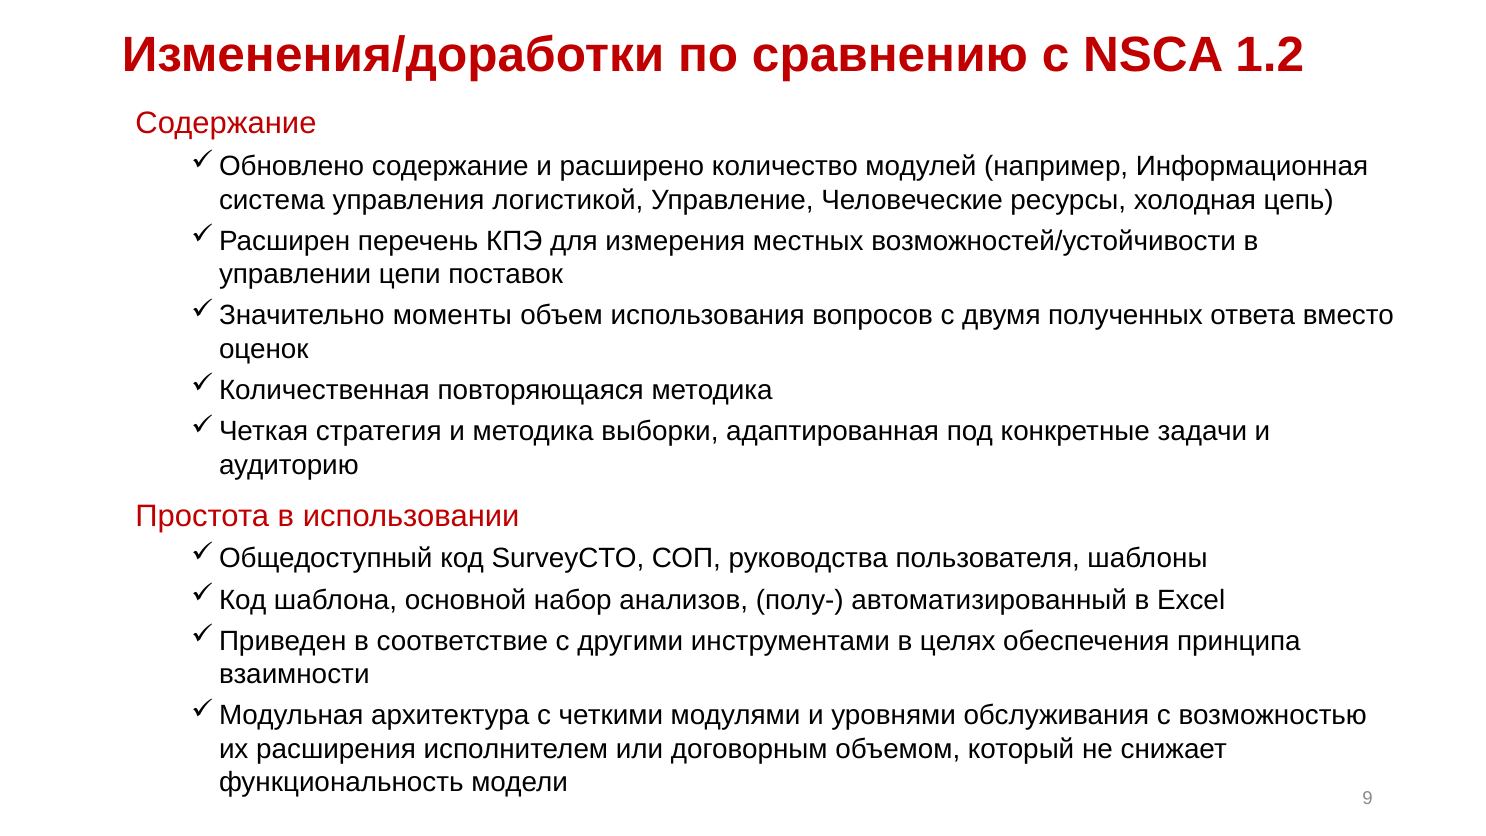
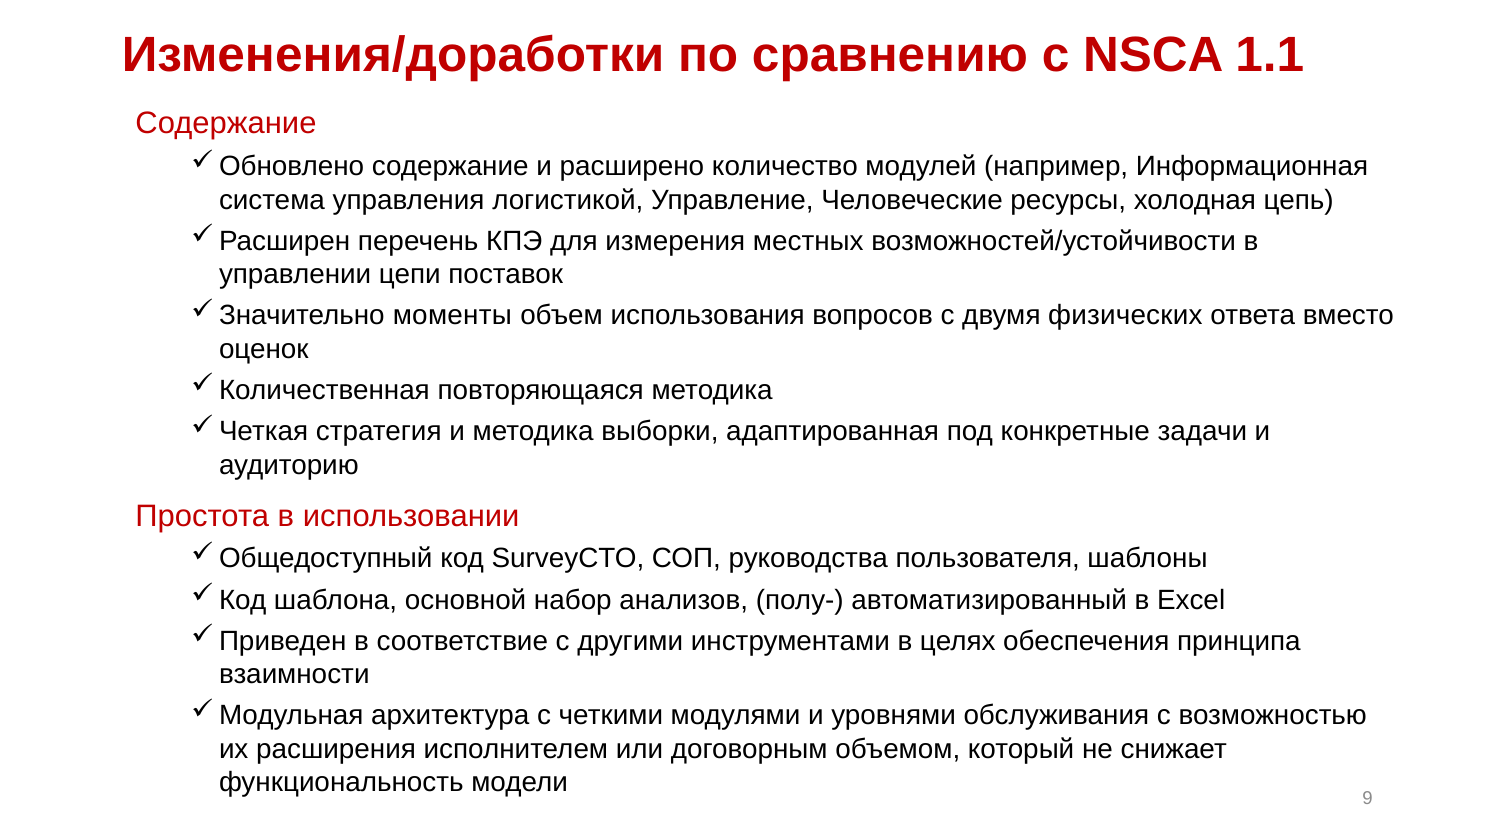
1.2: 1.2 -> 1.1 (1270, 55)
полученных: полученных -> физических (1125, 316)
